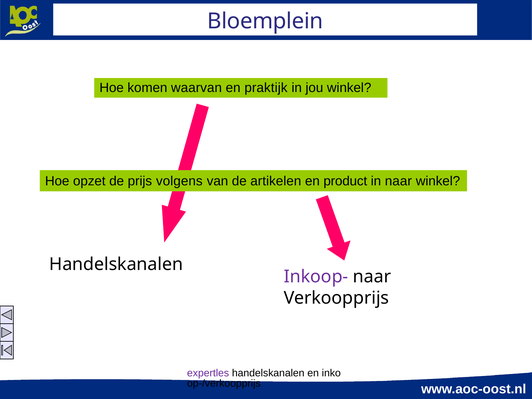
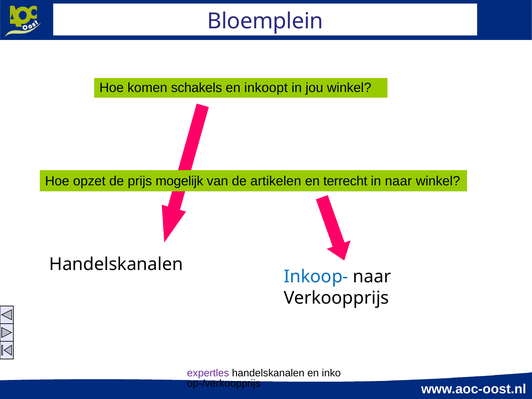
waarvan: waarvan -> schakels (197, 88)
praktijk: praktijk -> inkoopt (266, 88)
volgens: volgens -> mogelijk (179, 181)
product: product -> terrecht (345, 181)
Inkoop- colour: purple -> blue (316, 277)
